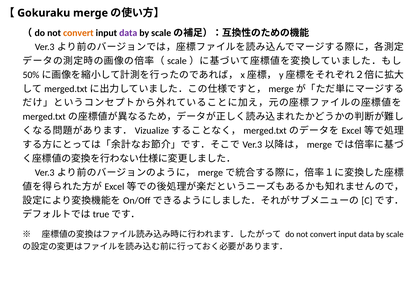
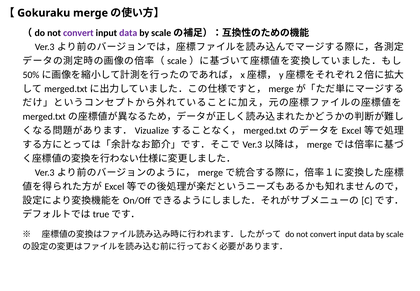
convert colour: orange -> purple (78, 33)
